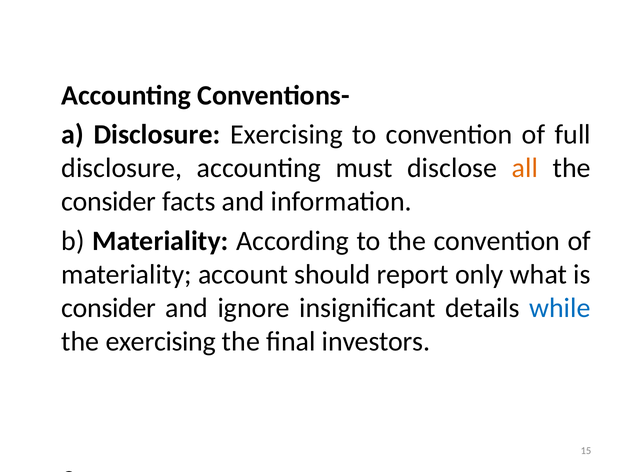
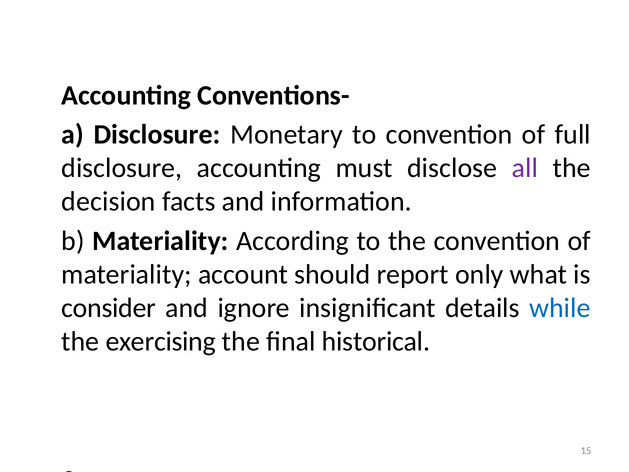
Disclosure Exercising: Exercising -> Monetary (286, 134)
all colour: orange -> purple (525, 168)
consider: consider -> decision (108, 202)
investors: investors -> historical (376, 341)
